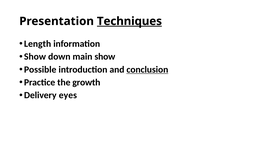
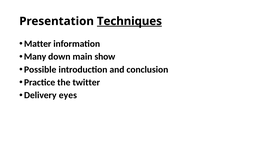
Length: Length -> Matter (38, 44)
Show: Show -> Many (35, 57)
conclusion underline: present -> none (147, 70)
growth: growth -> twitter (86, 83)
